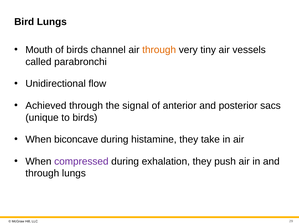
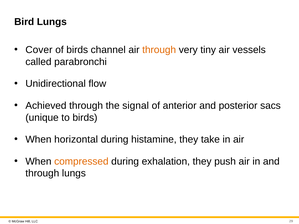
Mouth: Mouth -> Cover (39, 50)
biconcave: biconcave -> horizontal (76, 140)
compressed colour: purple -> orange (81, 162)
